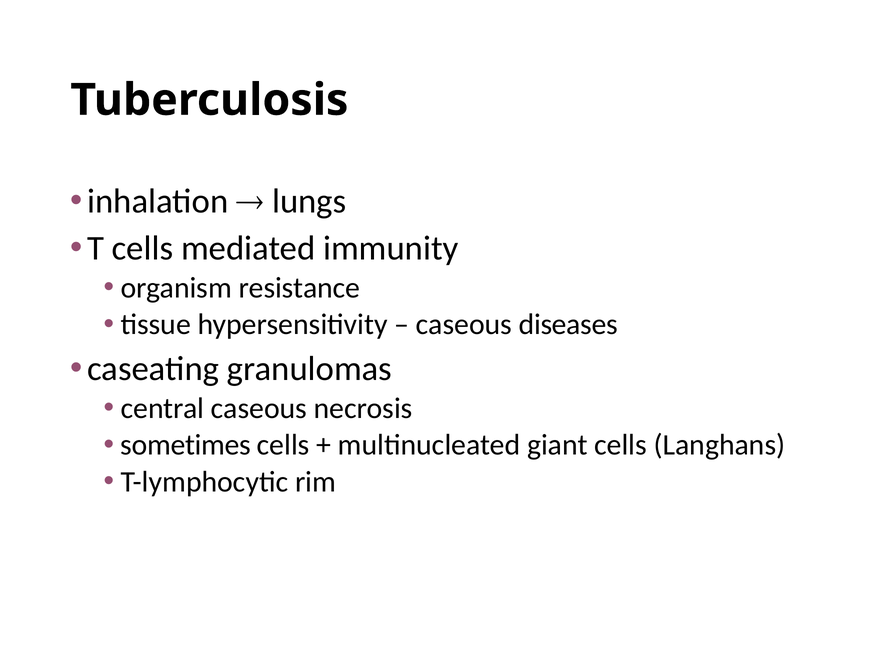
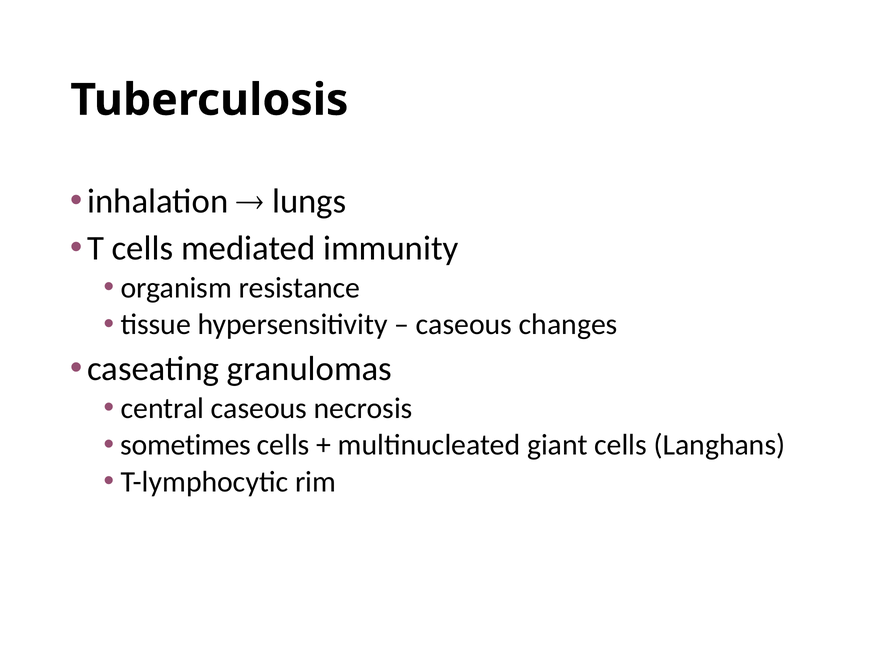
diseases: diseases -> changes (568, 325)
